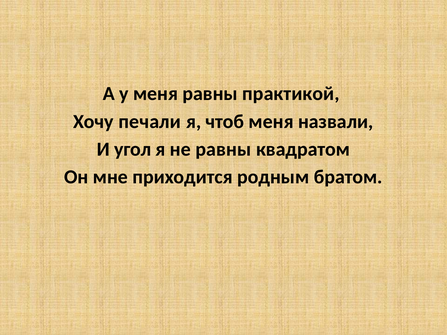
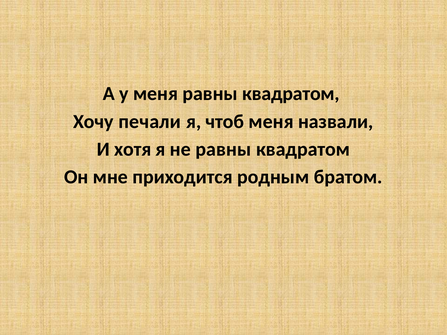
меня равны практикой: практикой -> квадратом (291, 94)
угол: угол -> хотя (133, 149)
